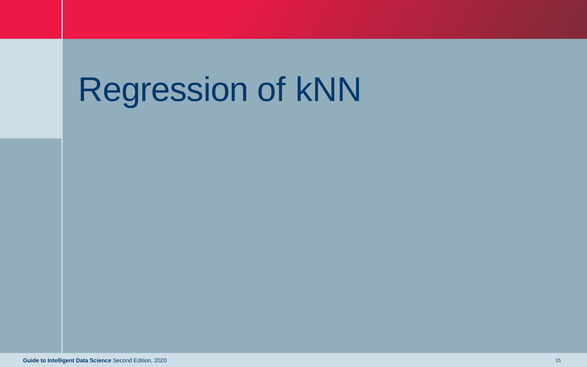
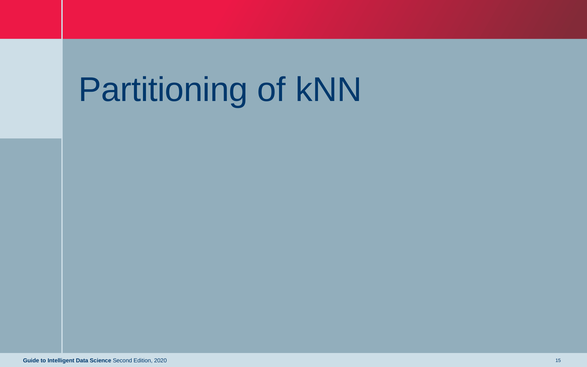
Regression: Regression -> Partitioning (163, 90)
